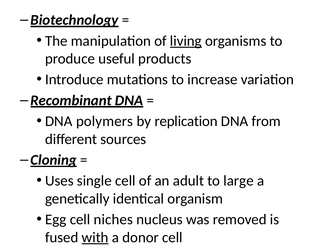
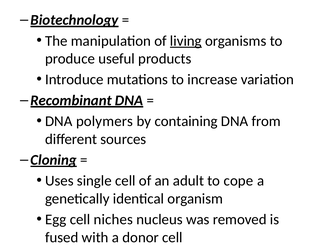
replication: replication -> containing (186, 121)
large: large -> cope (238, 180)
with underline: present -> none (95, 237)
